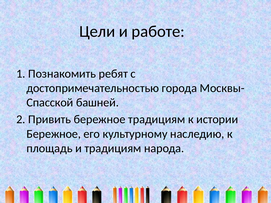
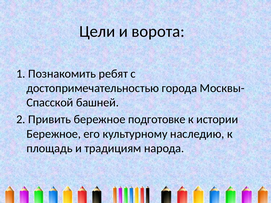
работе: работе -> ворота (158, 32)
бережное традициям: традициям -> подготовке (157, 120)
